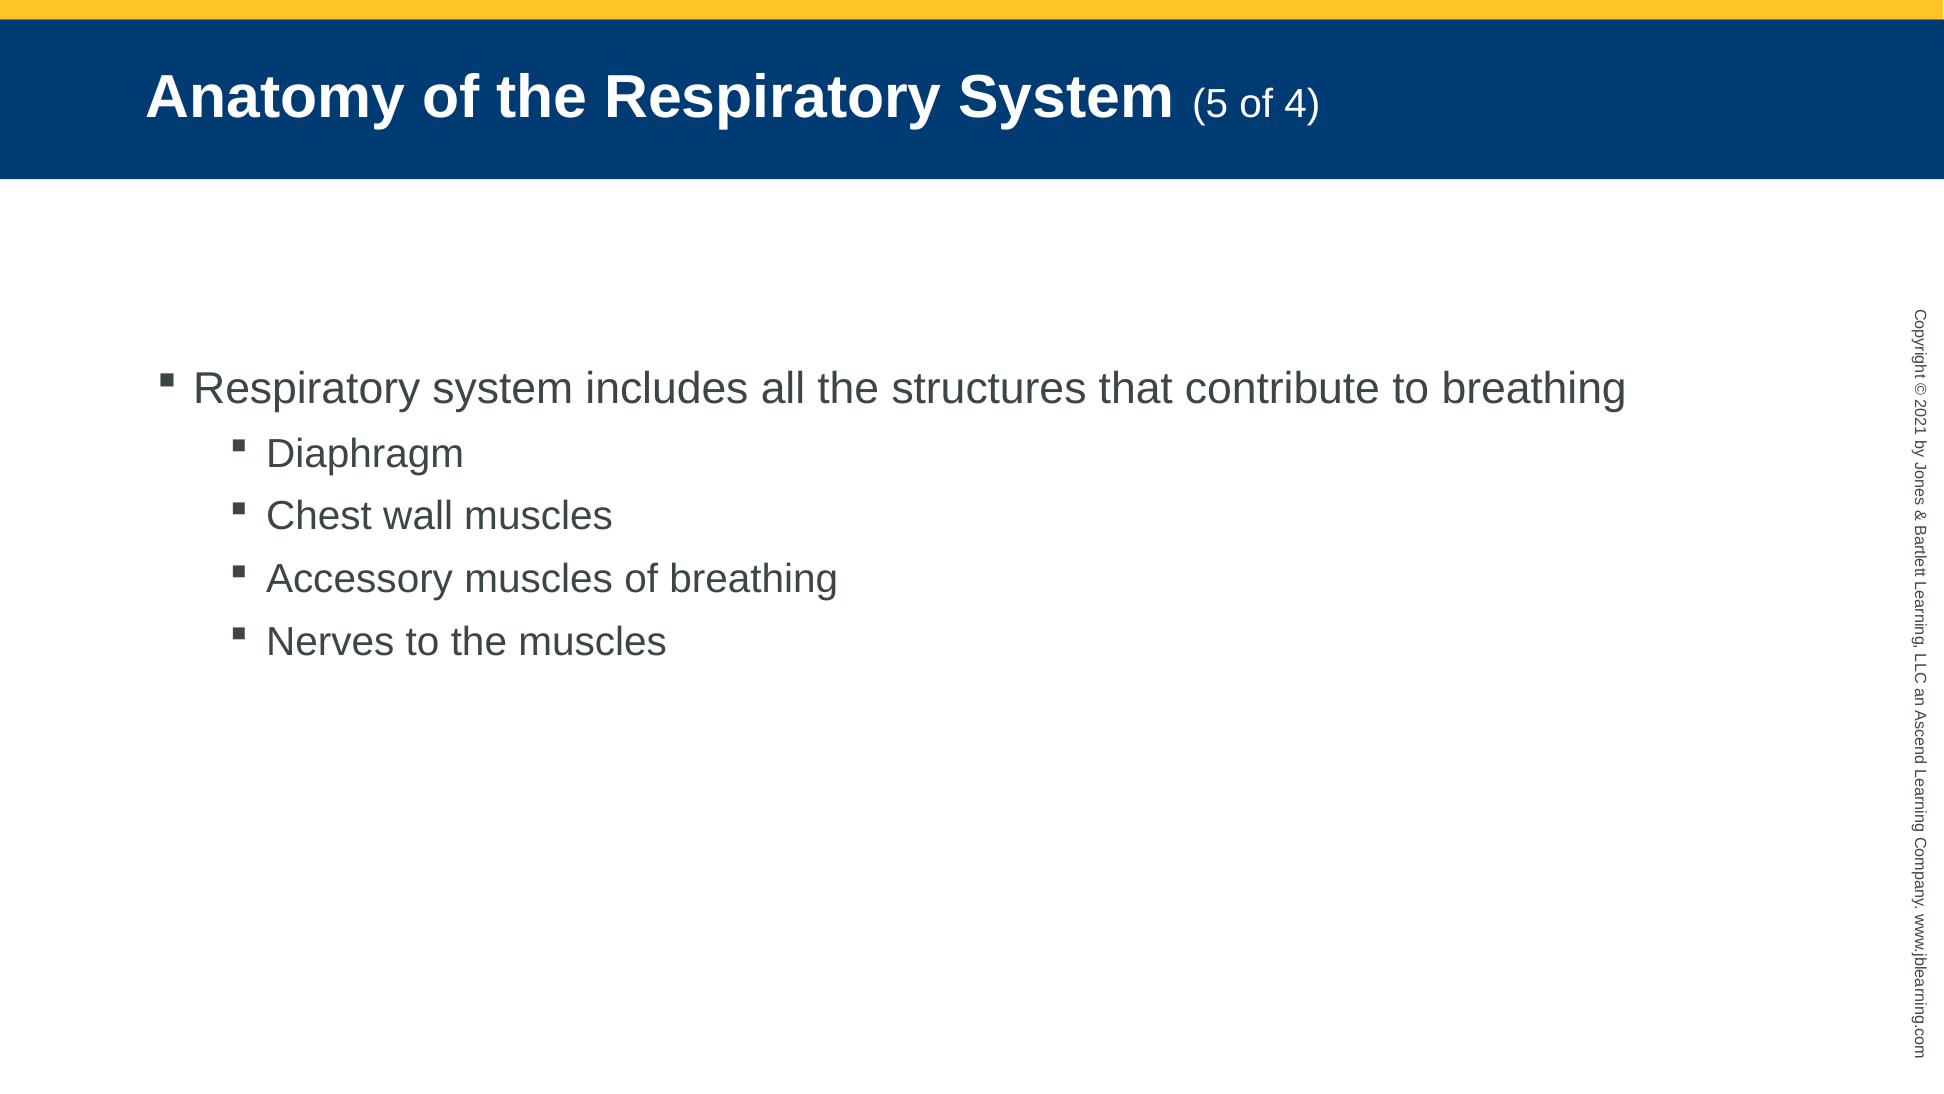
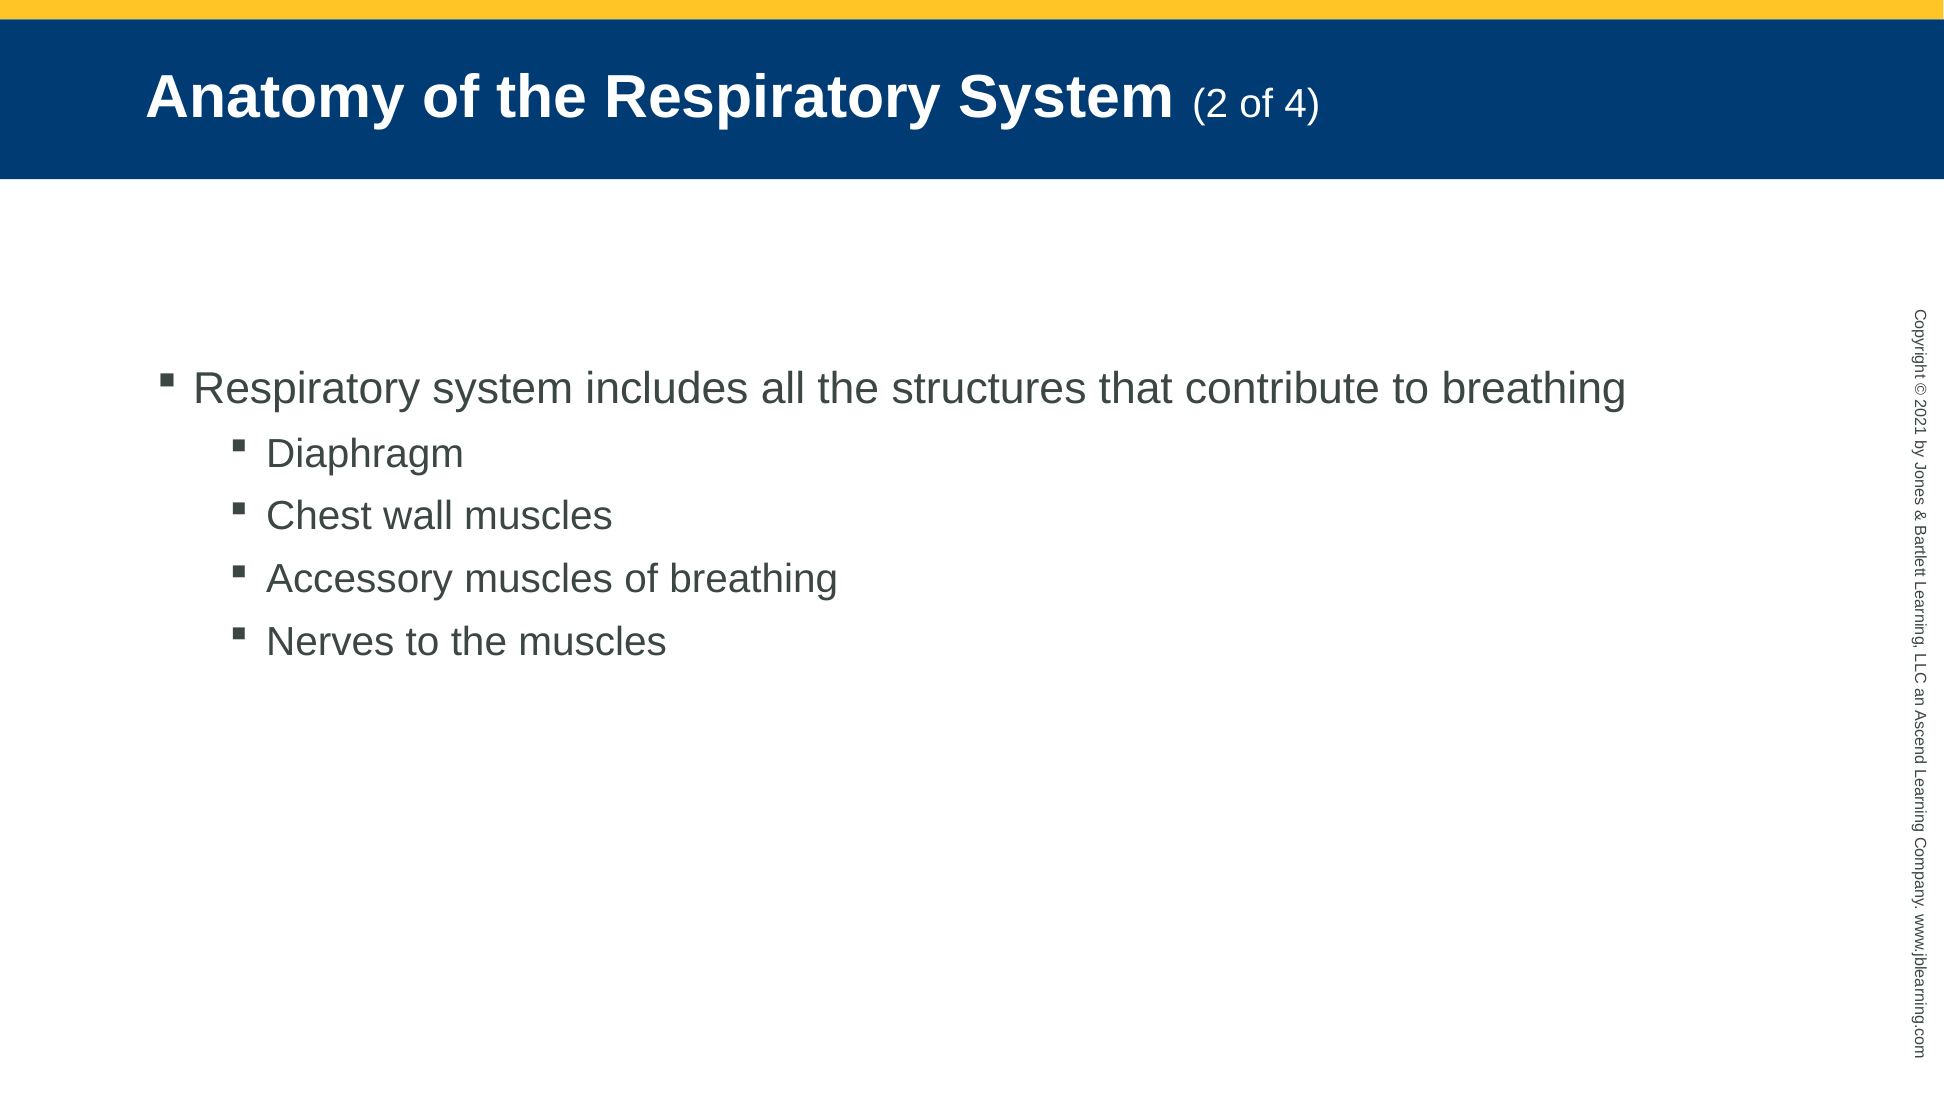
System 5: 5 -> 2 (1210, 104)
